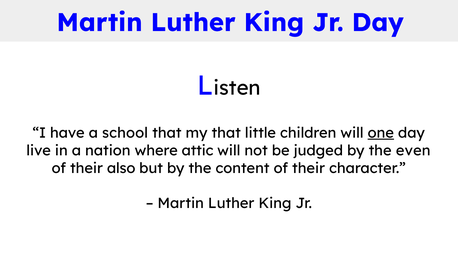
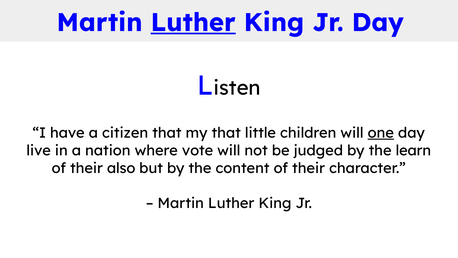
Luther underline: none -> present (193, 23)
school: school -> citizen (125, 133)
attic: attic -> vote (198, 150)
even: even -> learn (413, 150)
